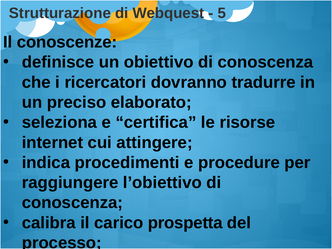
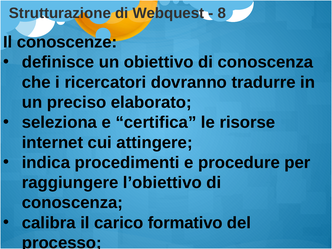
5: 5 -> 8 (222, 13)
prospetta: prospetta -> formativo (185, 223)
